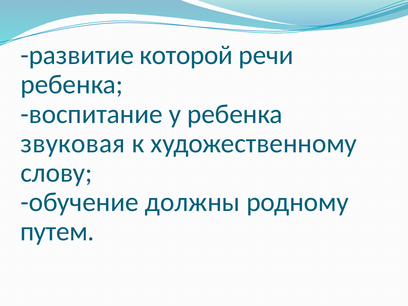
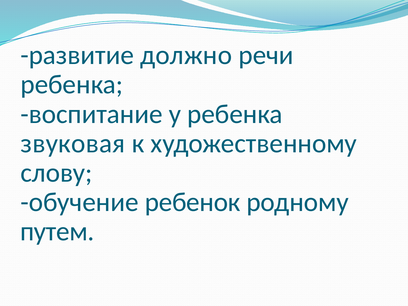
которой: которой -> должно (186, 55)
должны: должны -> ребенок (193, 202)
